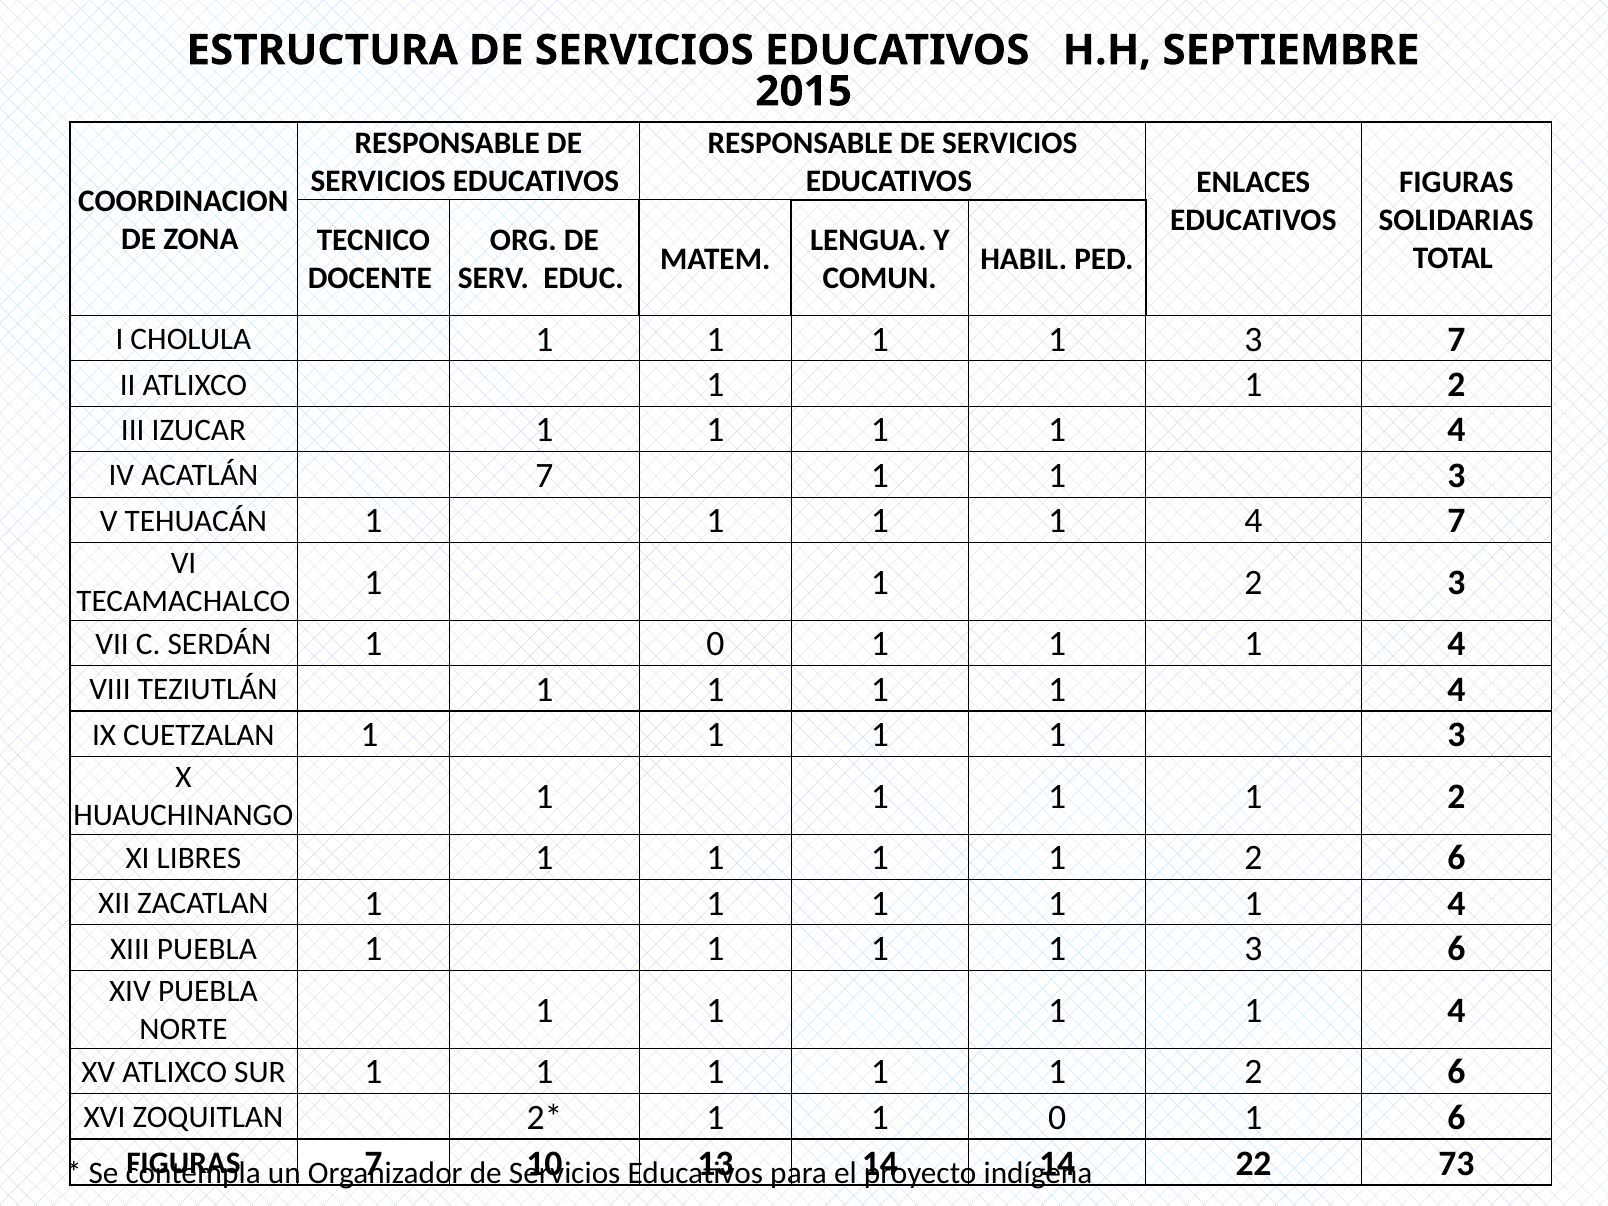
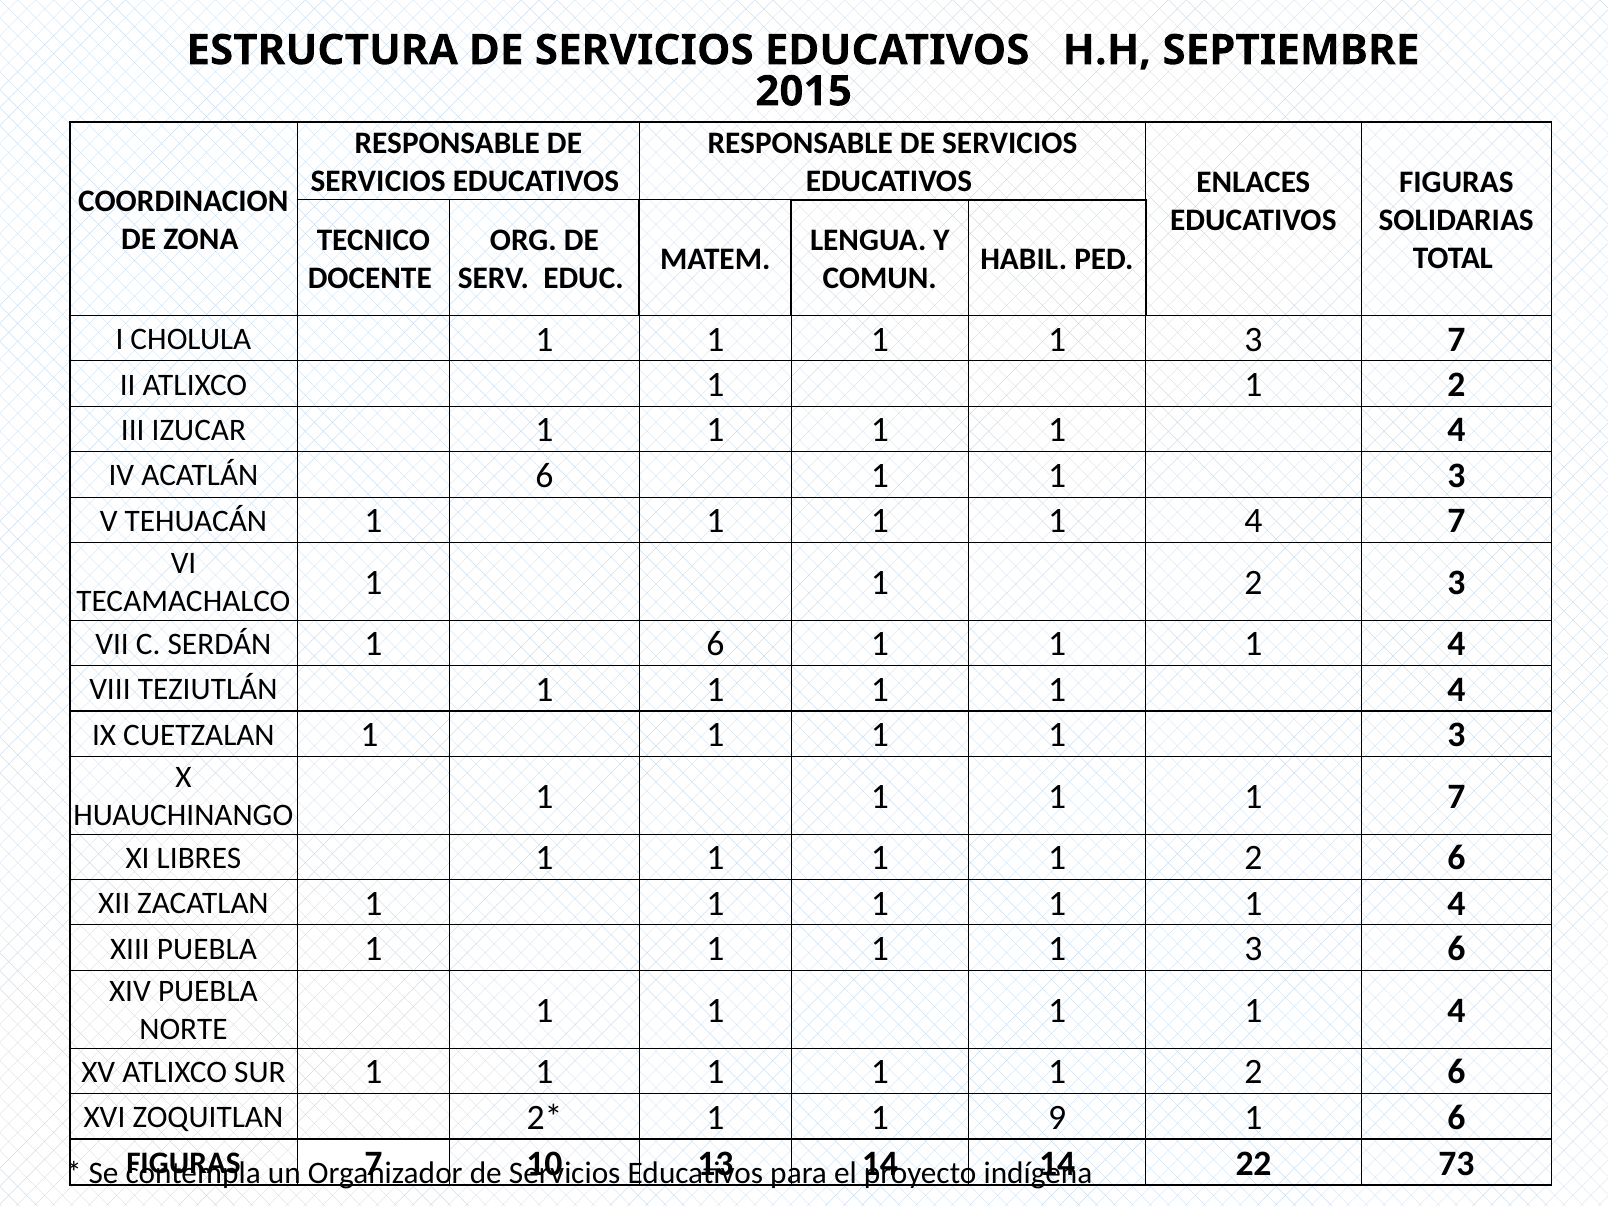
ACATLÁN 7: 7 -> 6 (544, 476)
SERDÁN 1 0: 0 -> 6 (715, 644)
2: 2 -> 7 (1456, 797)
1 1 0: 0 -> 9 (1057, 1117)
